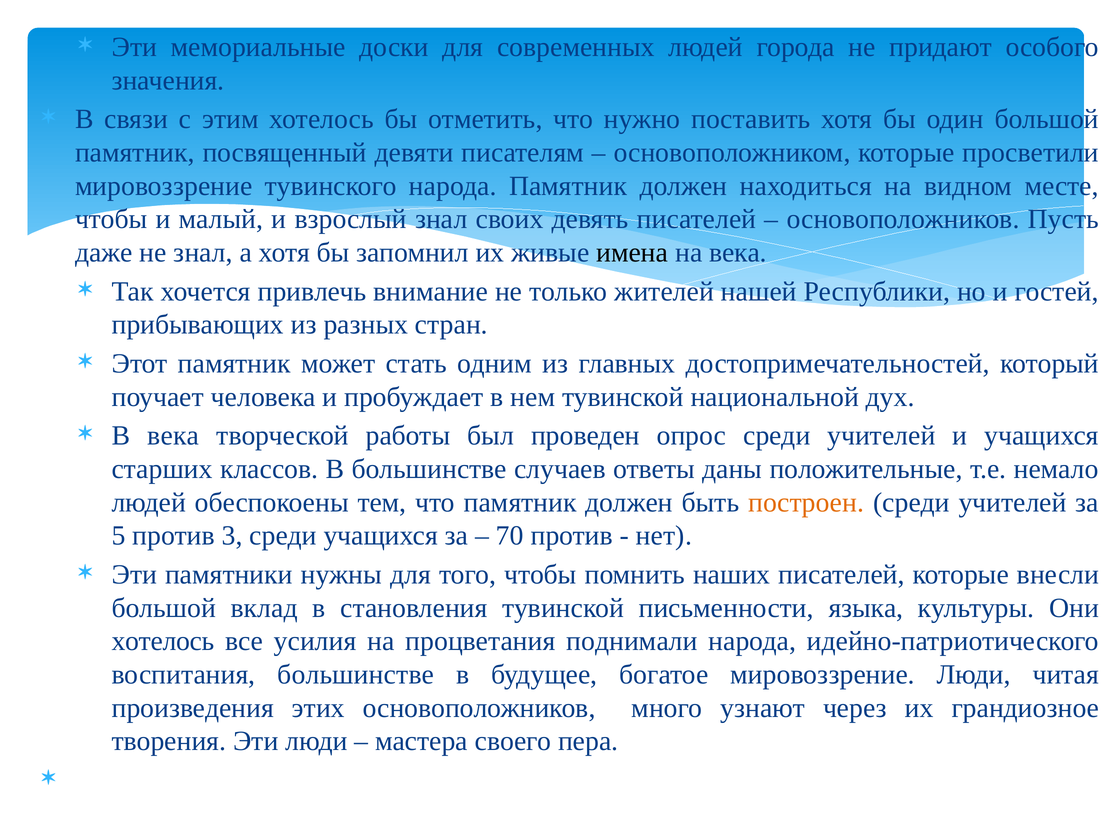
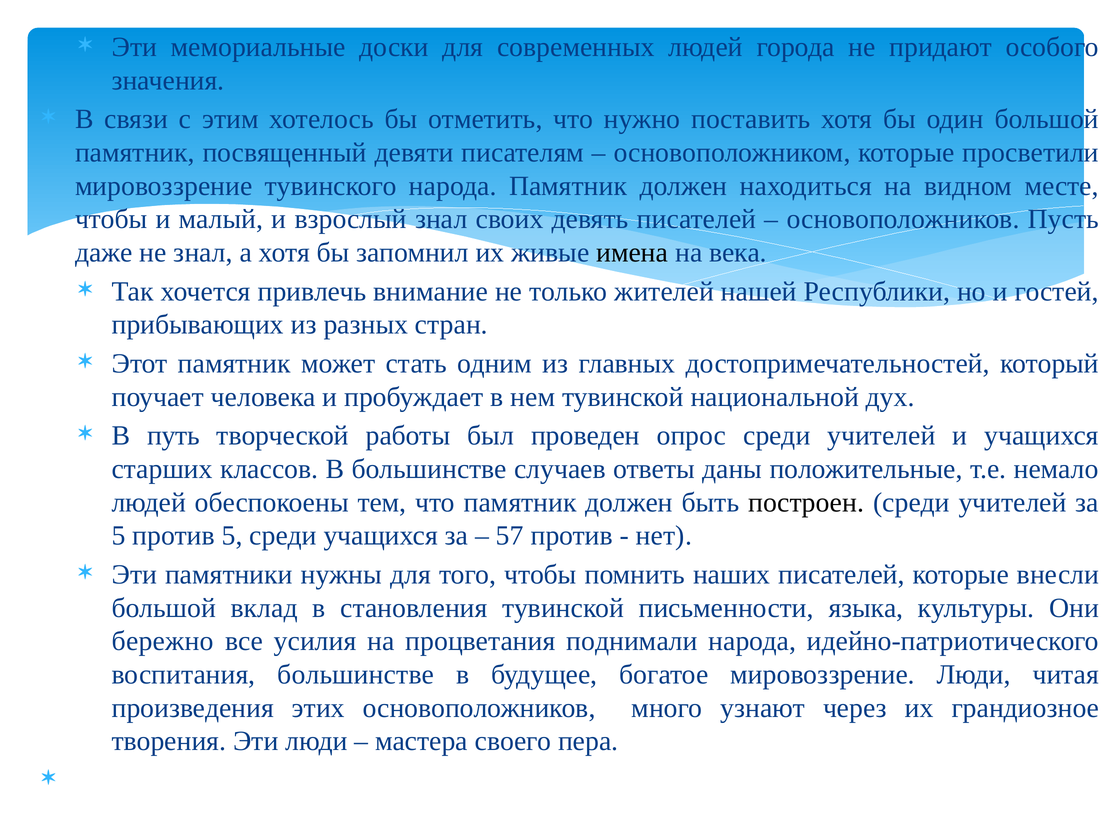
В века: века -> путь (173, 436)
построен colour: orange -> black (806, 503)
против 3: 3 -> 5 (232, 536)
70: 70 -> 57 (510, 536)
хотелось: хотелось -> бережно (163, 641)
